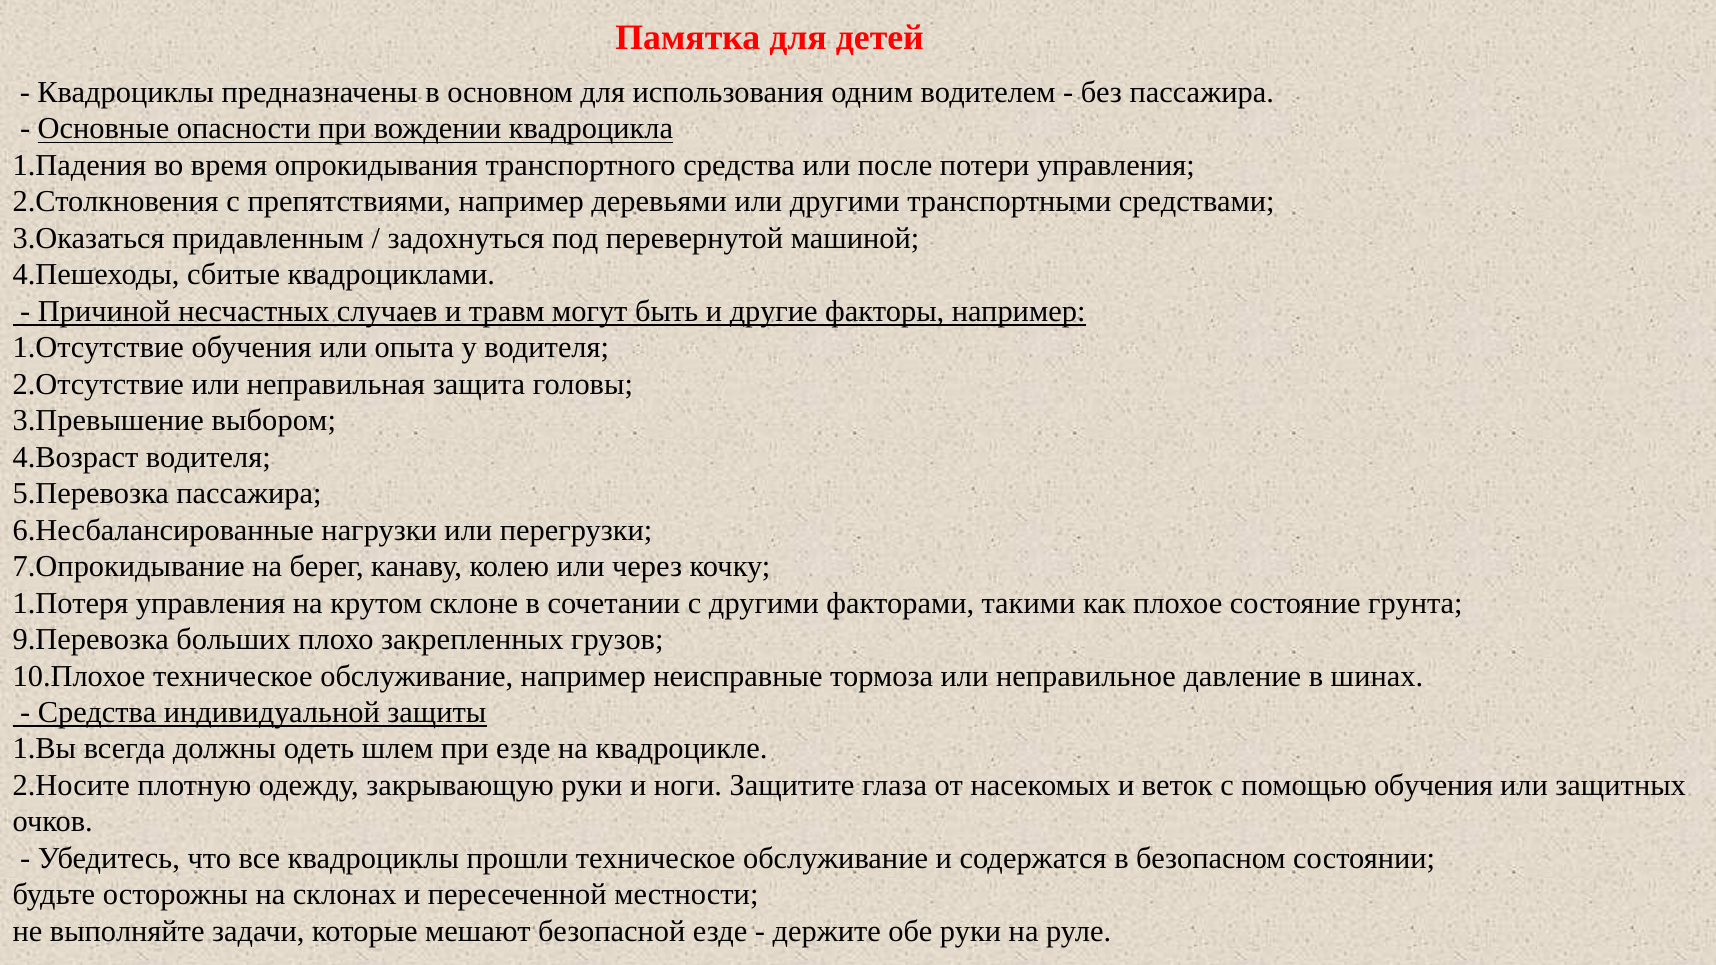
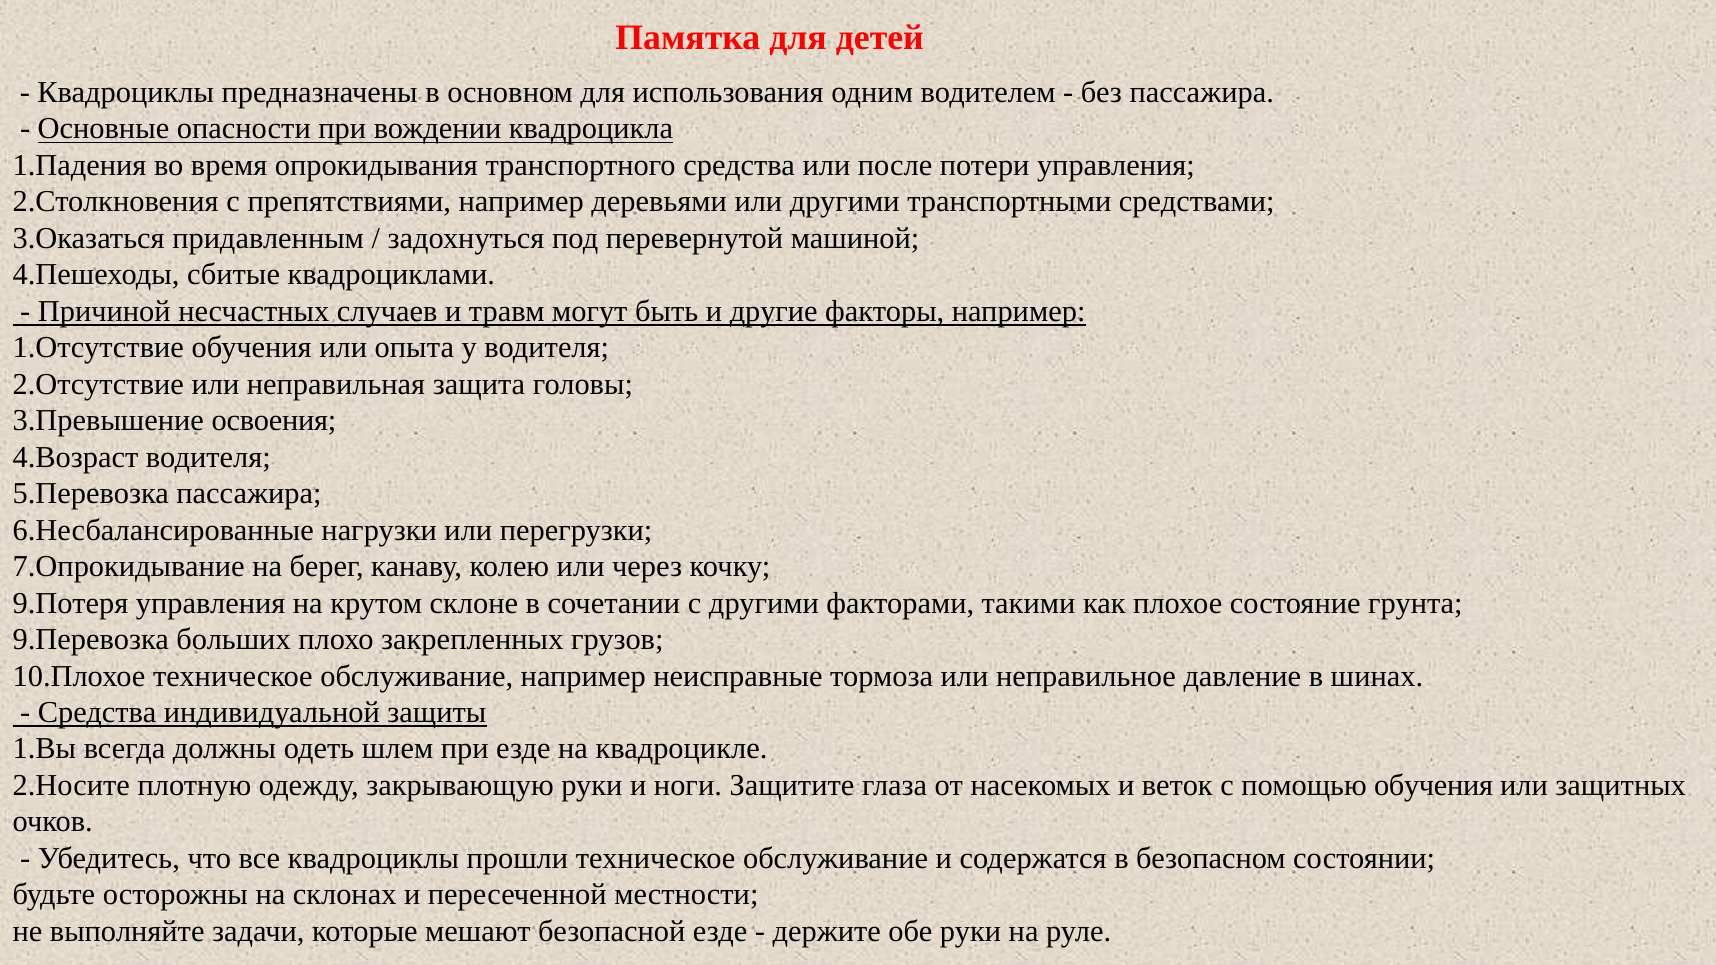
выбором: выбором -> освоения (274, 421)
1.Потеря: 1.Потеря -> 9.Потеря (70, 603)
